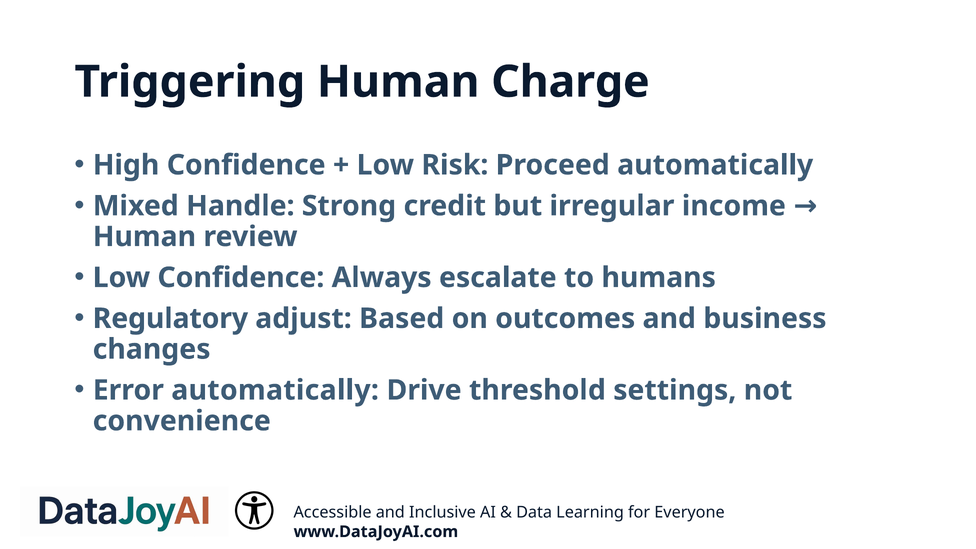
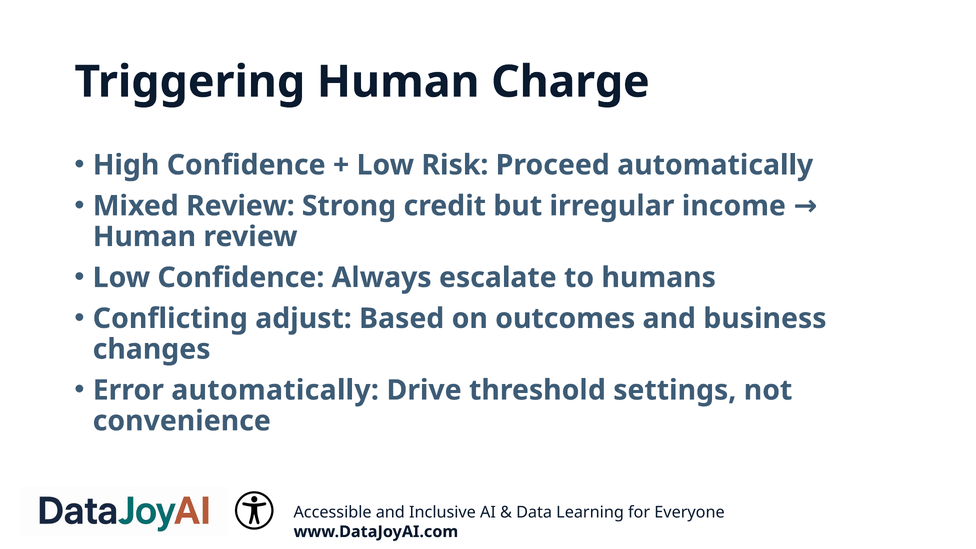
Mixed Handle: Handle -> Review (240, 206)
Regulatory: Regulatory -> Conflicting (170, 319)
